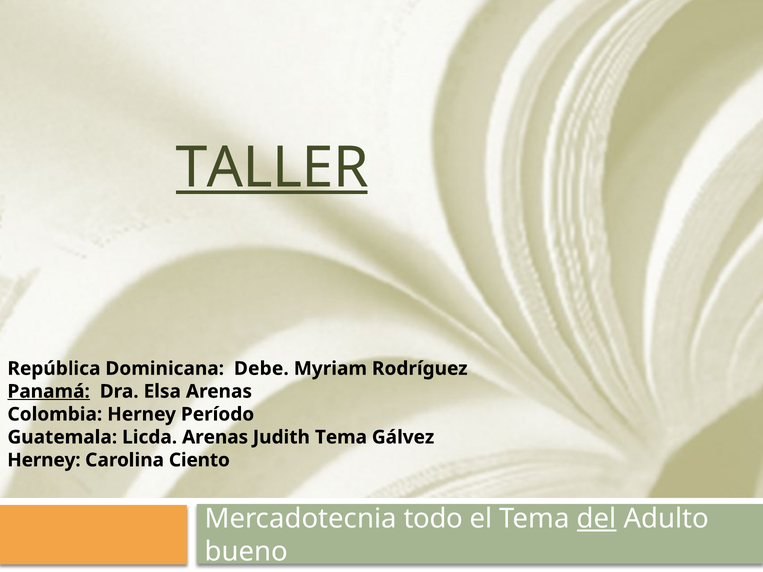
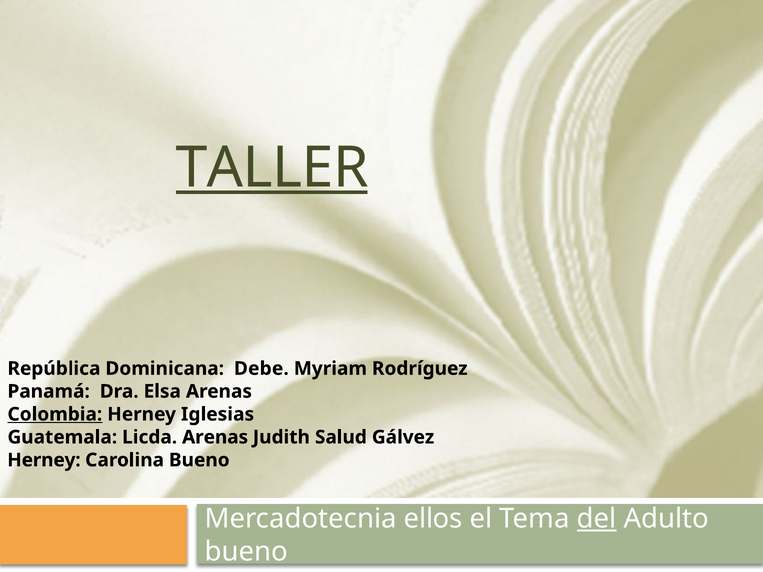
Panamá underline: present -> none (49, 392)
Colombia underline: none -> present (55, 414)
Período: Período -> Iglesias (218, 414)
Judith Tema: Tema -> Salud (341, 437)
Carolina Ciento: Ciento -> Bueno (199, 460)
todo: todo -> ellos (433, 519)
